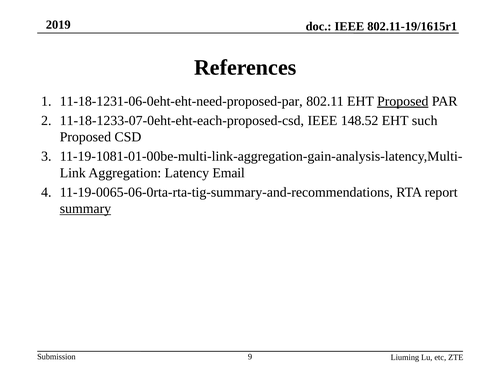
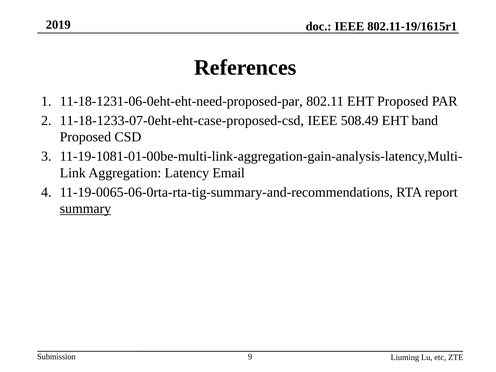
Proposed underline: present -> none (403, 101)
11-18-1233-07-0eht-eht-each-proposed-csd: 11-18-1233-07-0eht-eht-each-proposed-csd -> 11-18-1233-07-0eht-eht-case-proposed-csd (182, 120)
148.52: 148.52 -> 508.49 (360, 120)
such: such -> band (425, 120)
